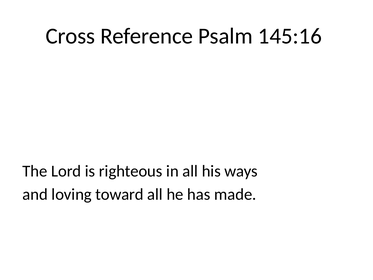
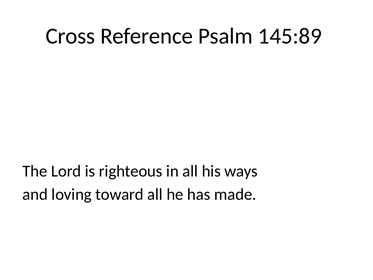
145:16: 145:16 -> 145:89 (290, 36)
